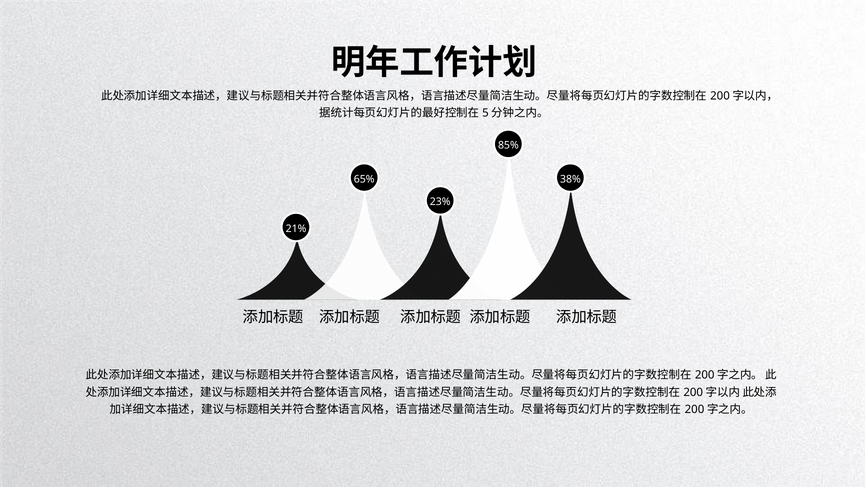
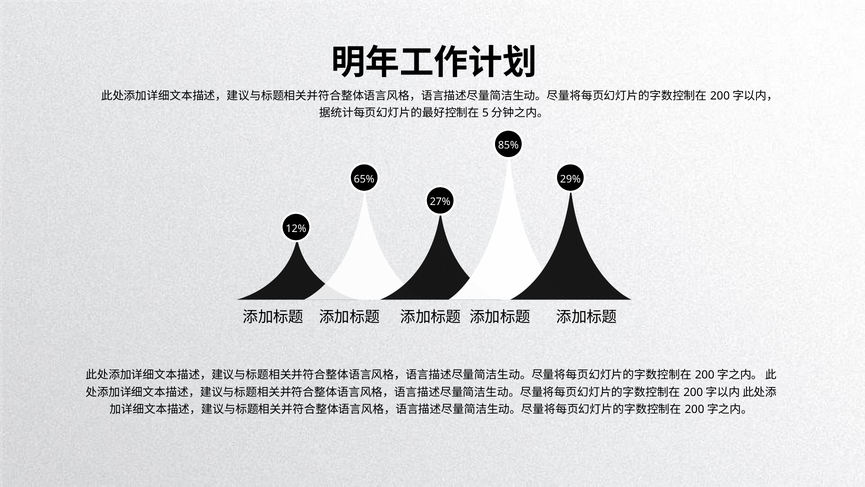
38%: 38% -> 29% (570, 179)
23%: 23% -> 27% (440, 202)
21%: 21% -> 12% (296, 228)
